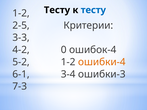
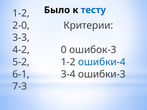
Тесту: Тесту -> Было (57, 10)
2-5: 2-5 -> 2-0 (21, 25)
ошибок-4: ошибок-4 -> ошибок-3 (93, 50)
ошибки-4 colour: orange -> blue (102, 62)
